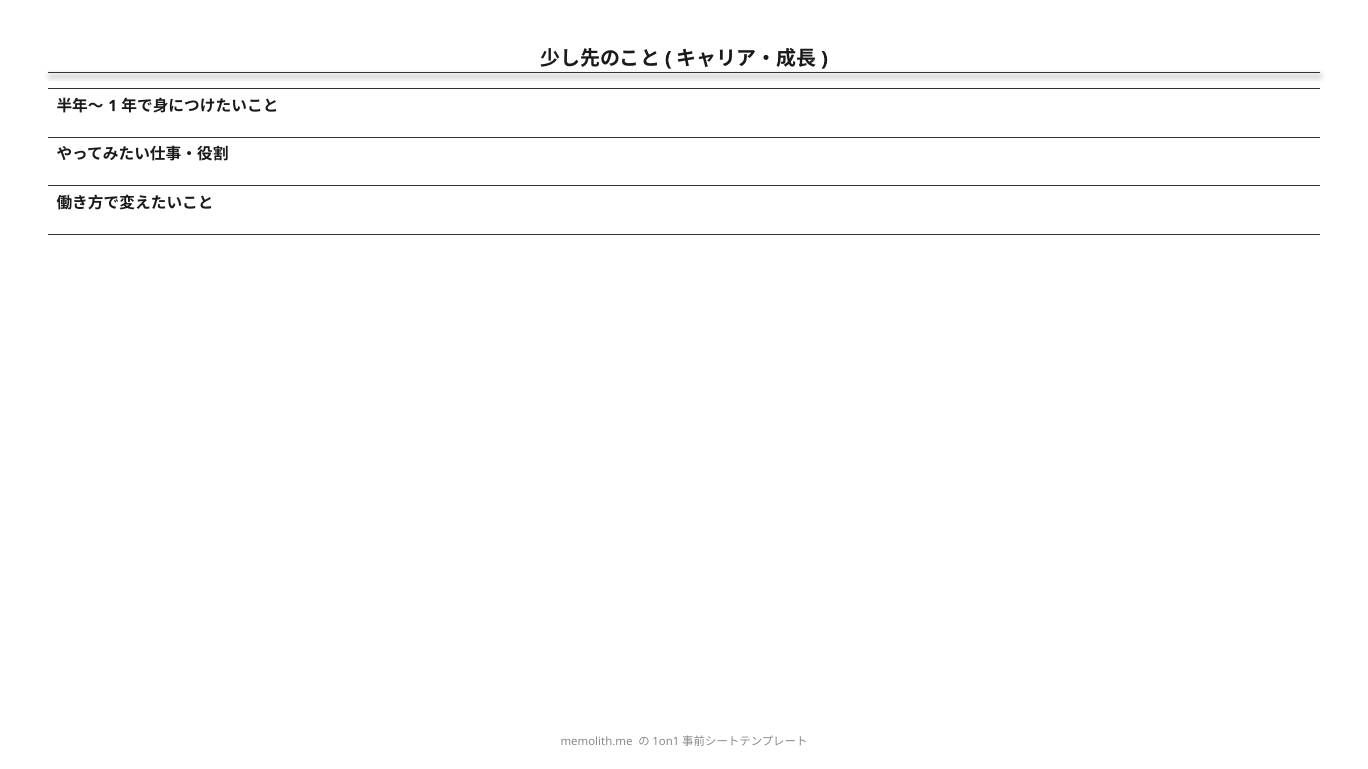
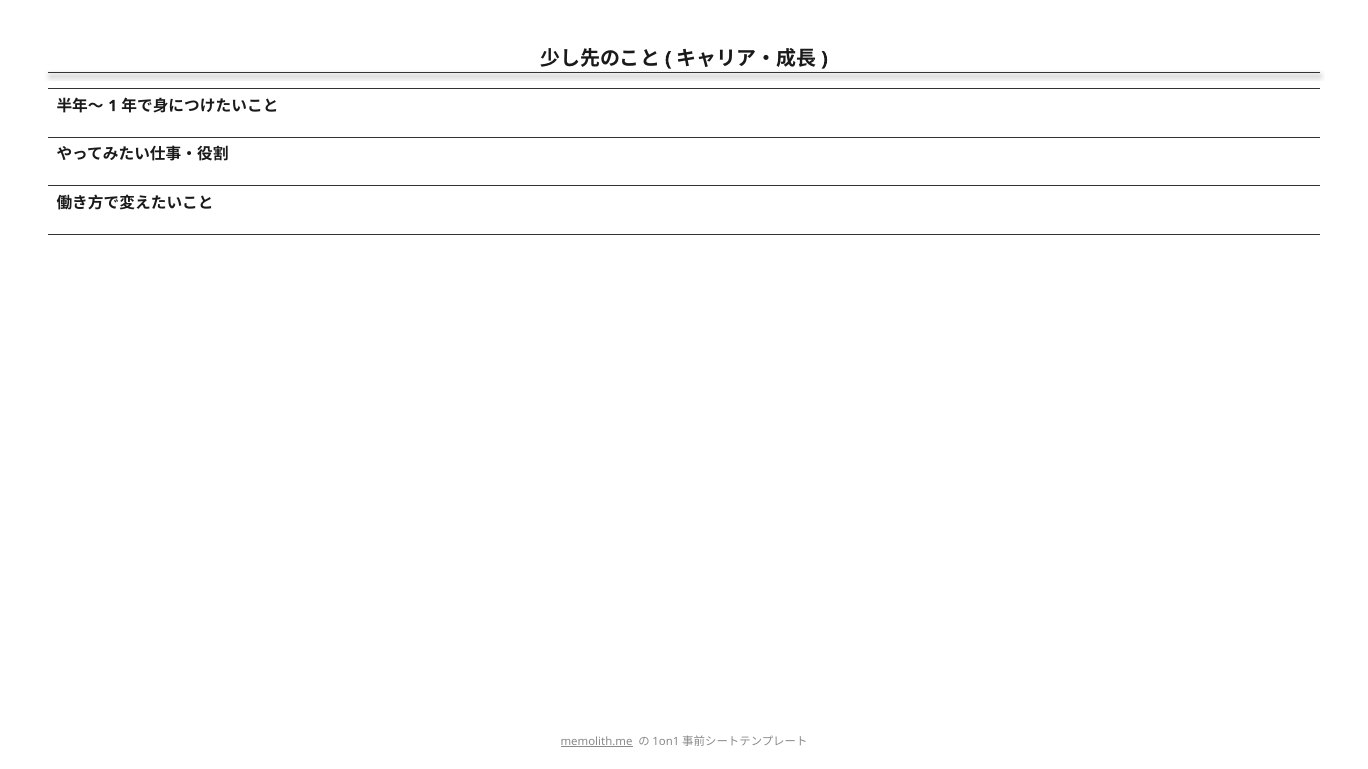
memolith.me underline: none -> present (597, 742)
